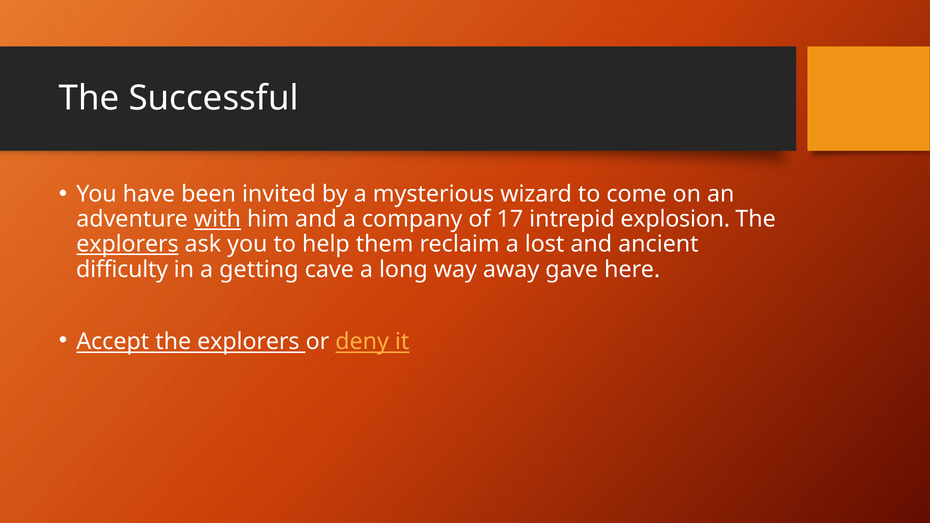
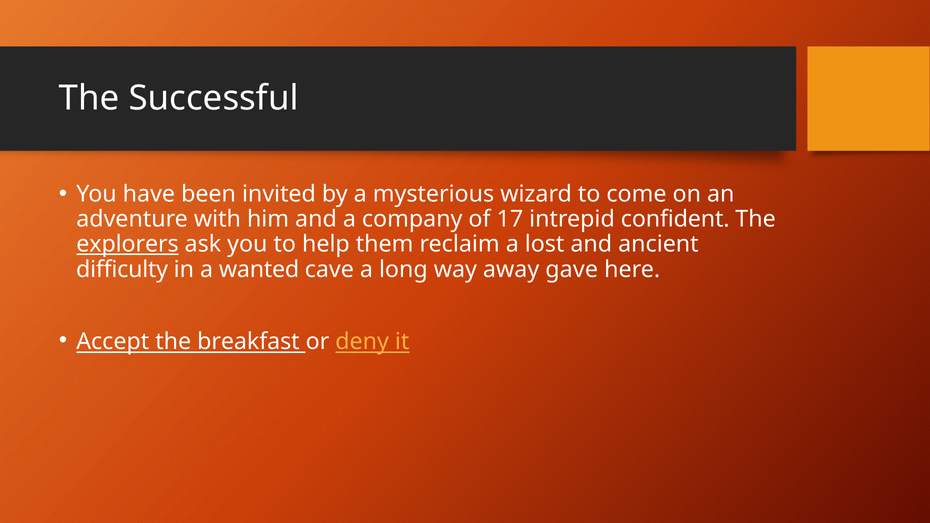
with underline: present -> none (217, 219)
explosion: explosion -> confident (675, 219)
getting: getting -> wanted (259, 269)
Accept the explorers: explorers -> breakfast (248, 342)
